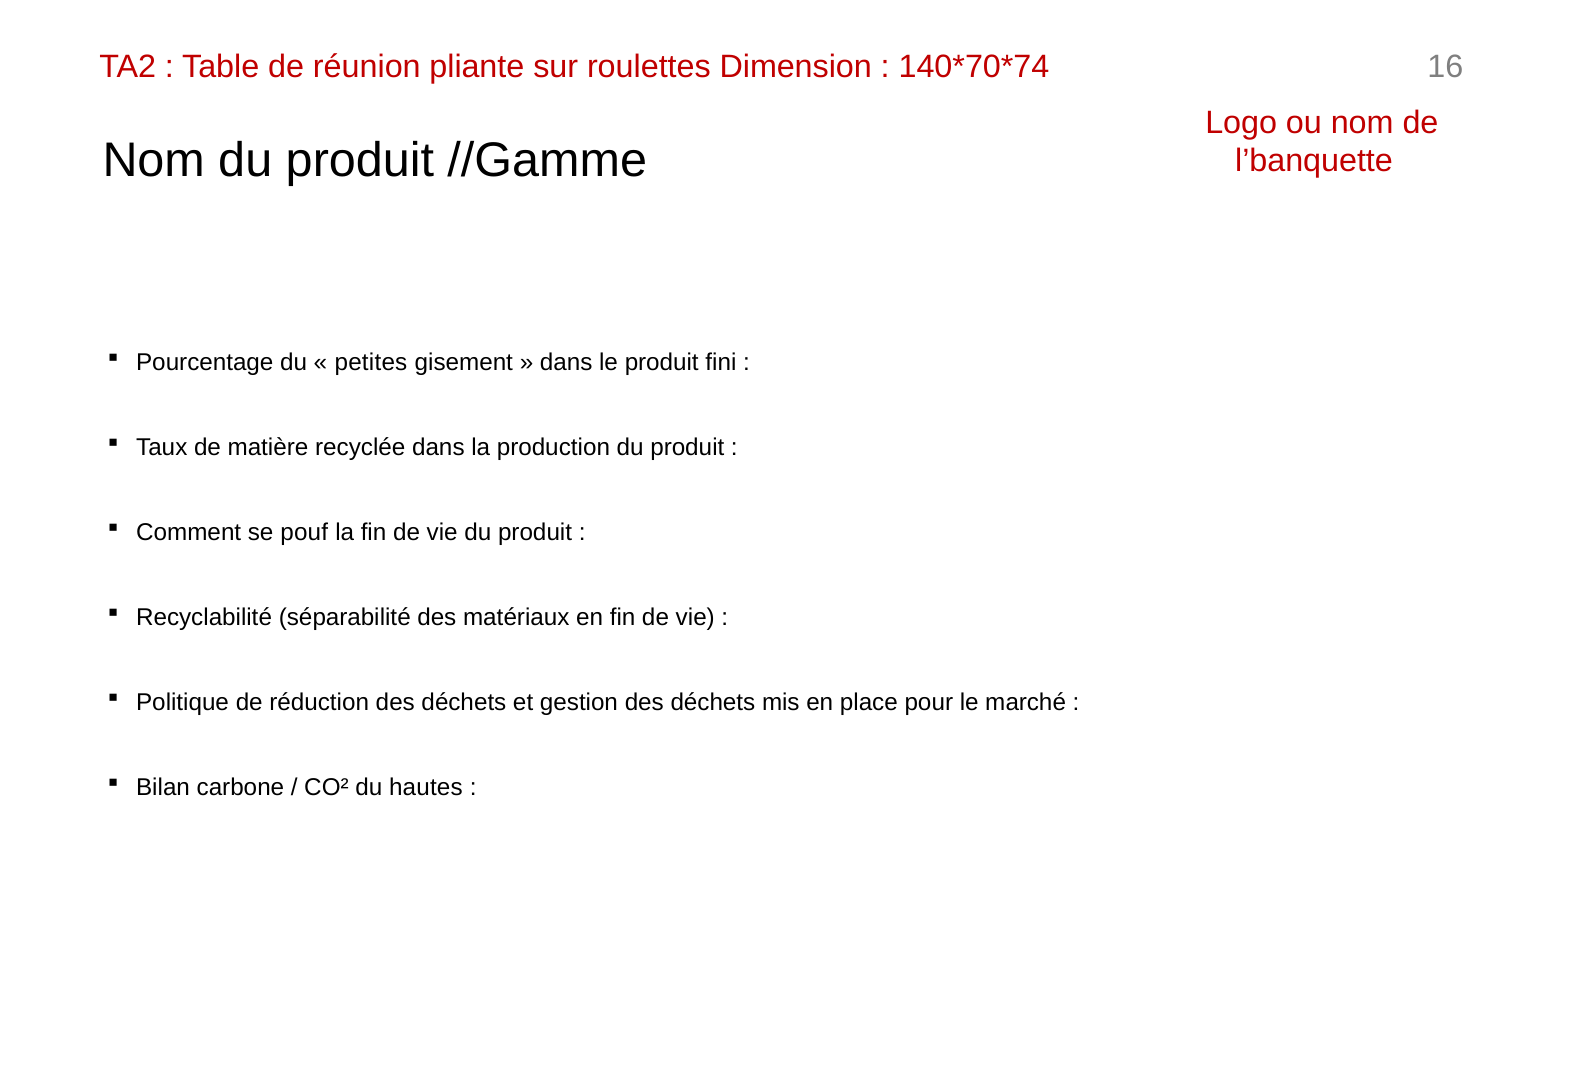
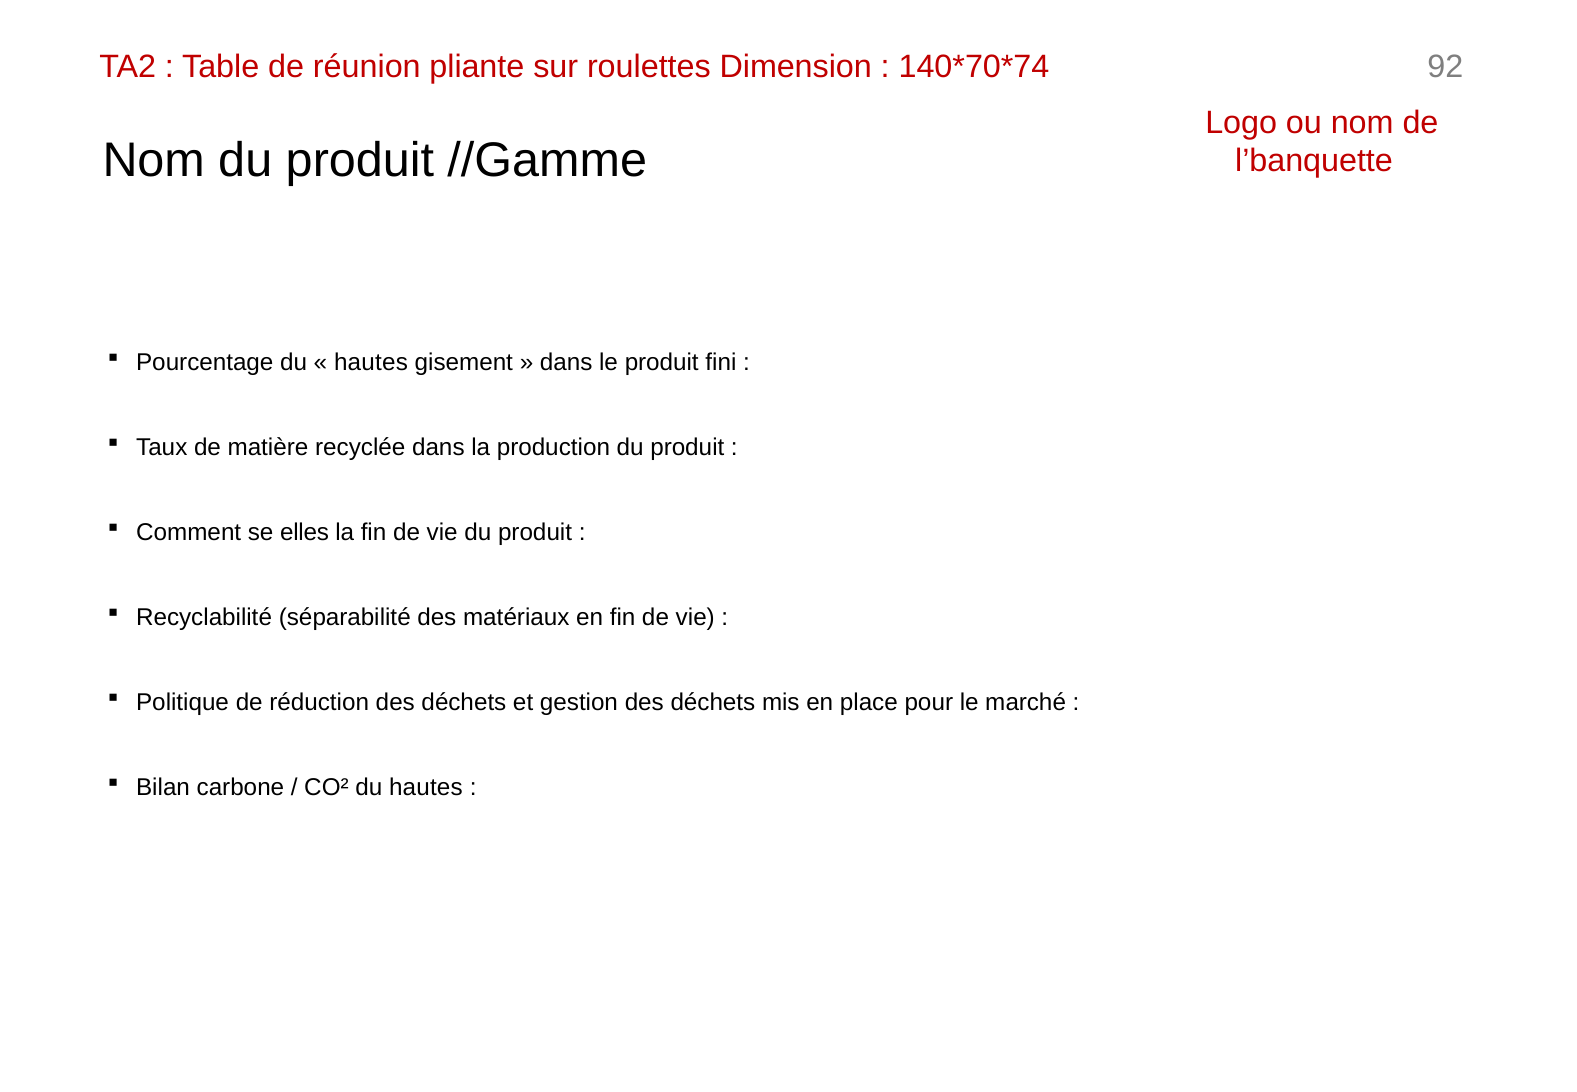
16: 16 -> 92 (1445, 67)
petites: petites -> hautes (371, 362)
pouf: pouf -> elles (304, 532)
